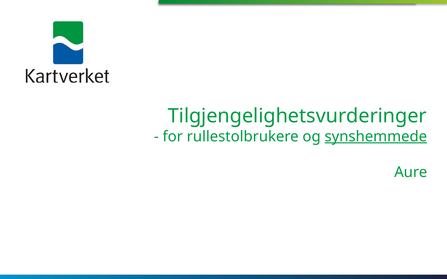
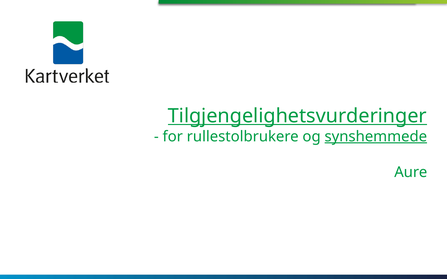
Tilgjengelighetsvurderinger underline: none -> present (297, 116)
